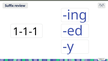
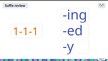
1-1-1 colour: black -> orange (26, 31)
